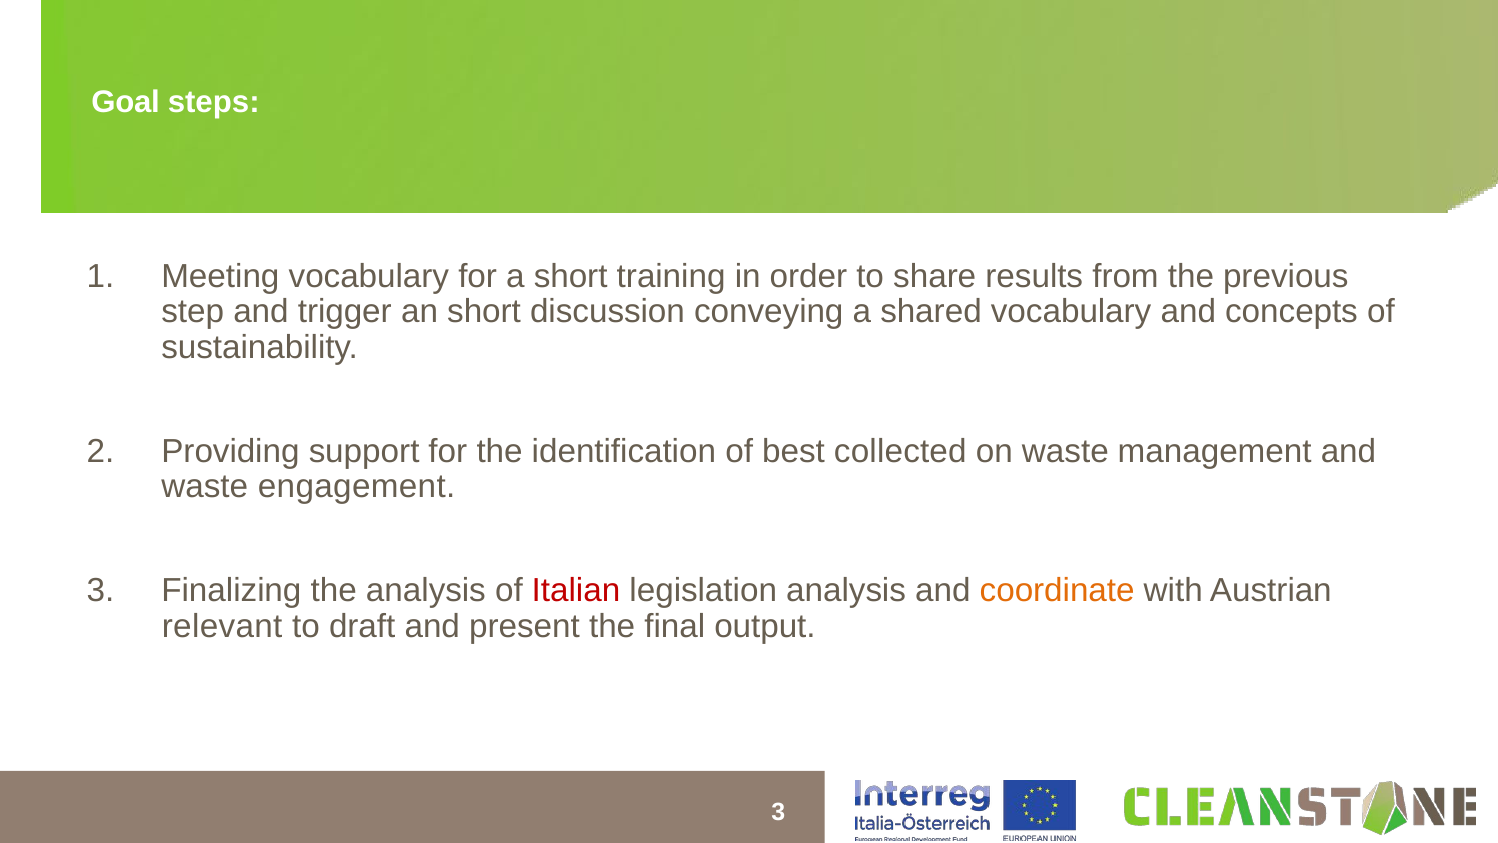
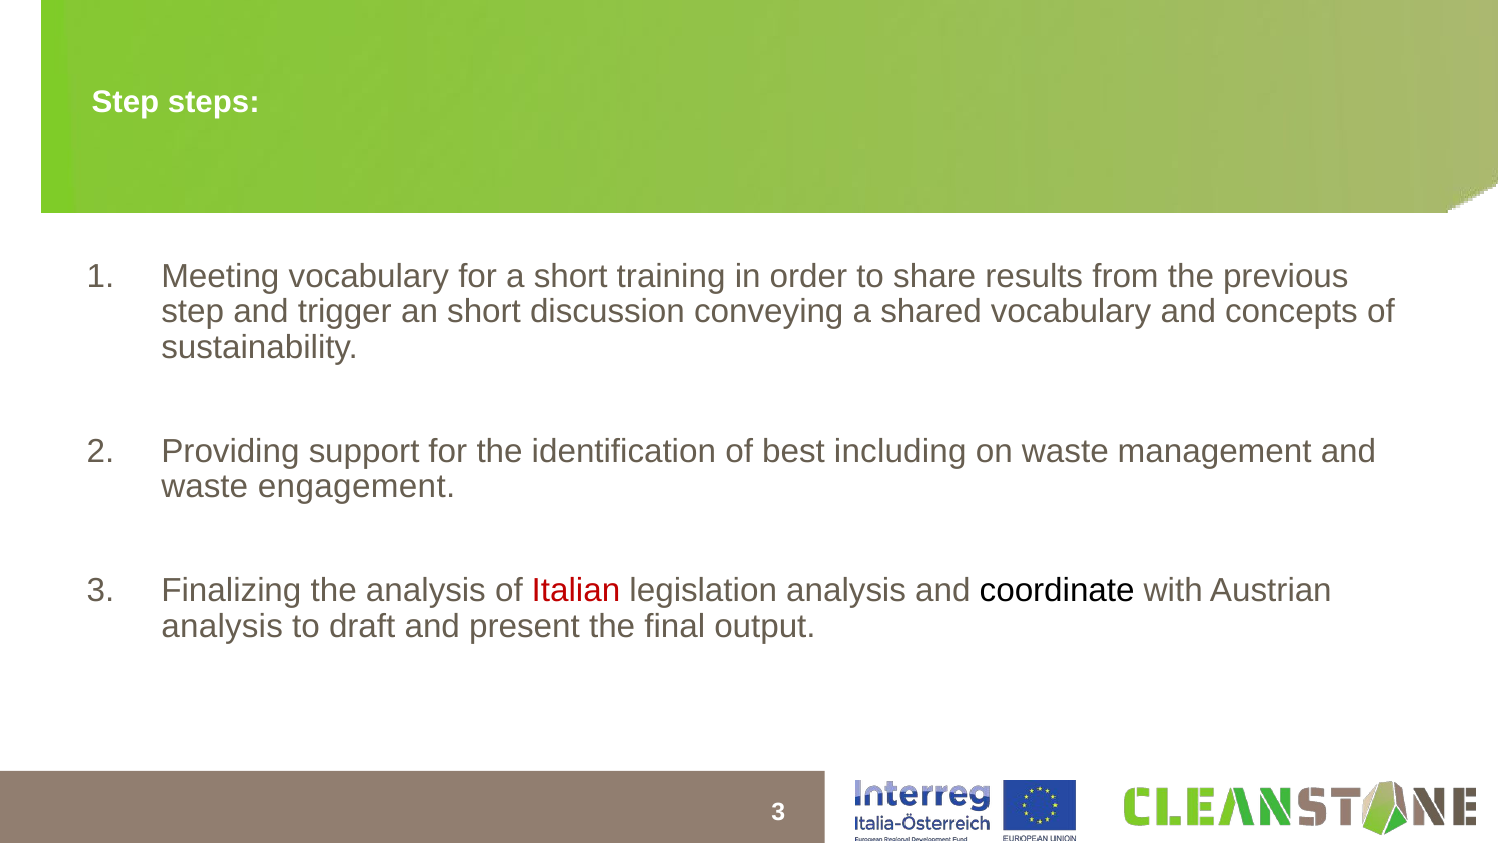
Goal: Goal -> Step (125, 103)
collected: collected -> including (900, 451)
coordinate colour: orange -> black (1057, 590)
relevant: relevant -> analysis (222, 626)
